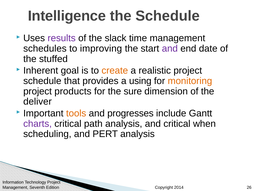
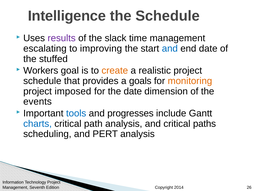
schedules: schedules -> escalating (45, 48)
and colour: purple -> blue (170, 48)
Inherent: Inherent -> Workers (41, 70)
using: using -> goals (140, 81)
products: products -> imposed (73, 91)
the sure: sure -> date (133, 91)
deliver: deliver -> events (37, 101)
tools colour: orange -> blue (76, 113)
charts colour: purple -> blue (38, 123)
when: when -> paths (204, 123)
